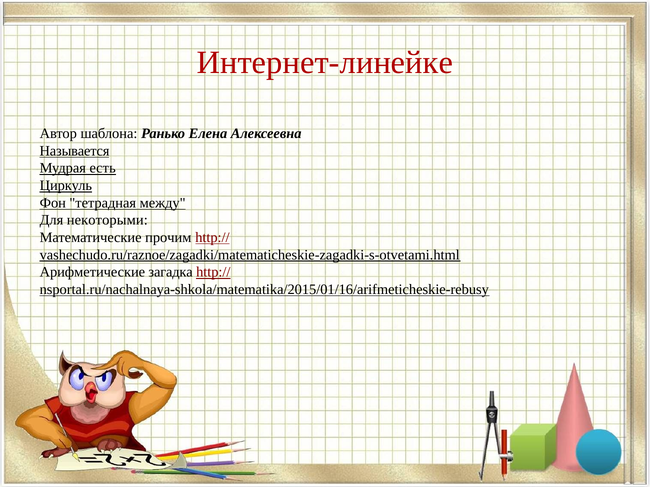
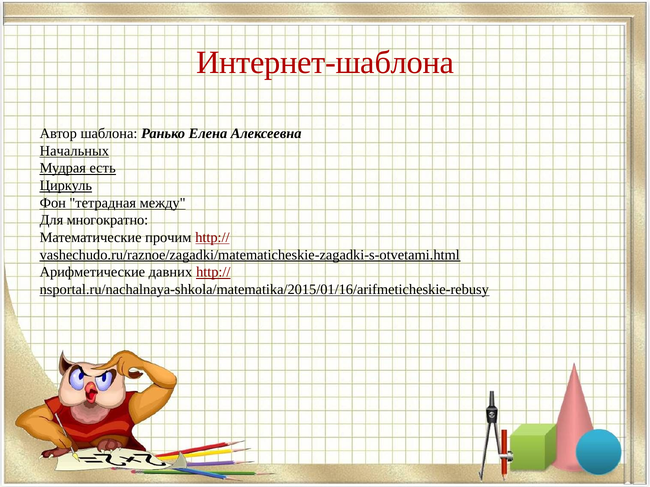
Интернет-линейке: Интернет-линейке -> Интернет-шаблона (325, 62)
Называется: Называется -> Начальных (74, 151)
некоторыми: некоторыми -> многократно (107, 220)
загадка: загадка -> давних (170, 272)
